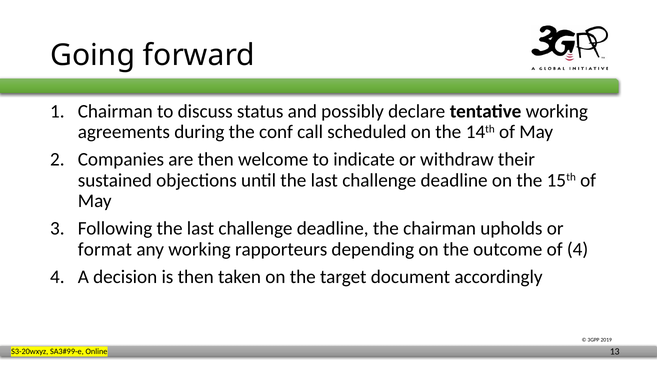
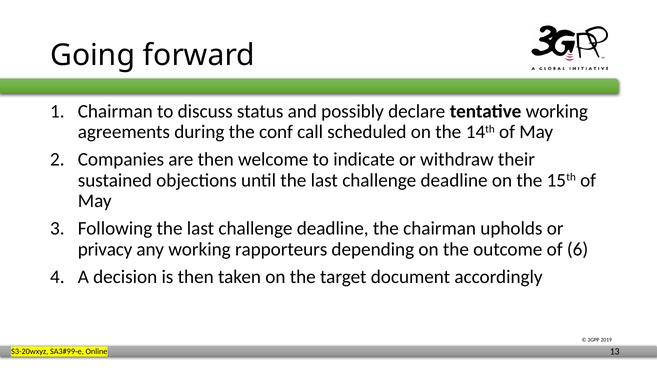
format: format -> privacy (105, 249)
of 4: 4 -> 6 (578, 249)
